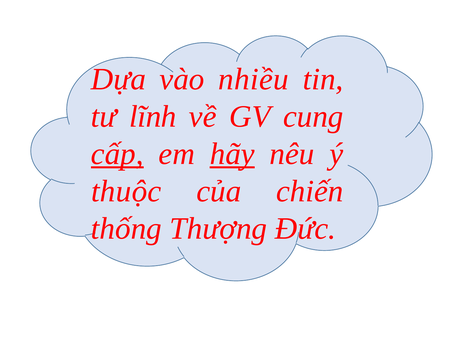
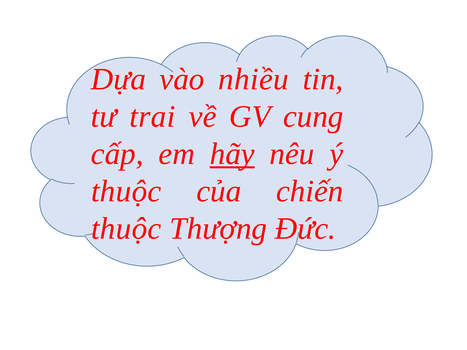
lĩnh: lĩnh -> trai (152, 117)
cấp underline: present -> none (117, 154)
thống: thống -> thuộc (126, 229)
